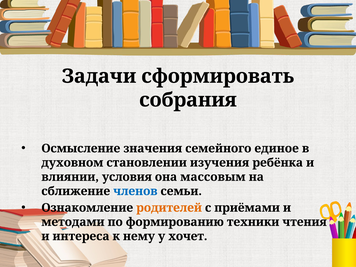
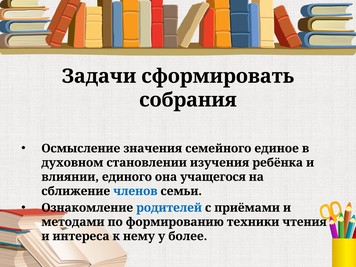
условия: условия -> единого (127, 177)
массовым: массовым -> учащегося (213, 177)
родителей colour: orange -> blue (169, 208)
хочет: хочет -> более (188, 236)
